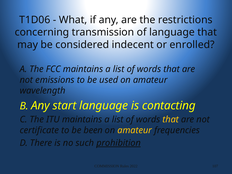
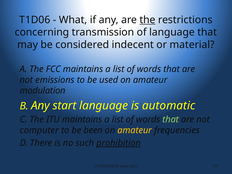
the underline: none -> present (148, 20)
enrolled: enrolled -> material (192, 45)
wavelength: wavelength -> modulation (43, 91)
contacting: contacting -> automatic (169, 106)
that colour: yellow -> light green (171, 120)
certificate: certificate -> computer (39, 130)
